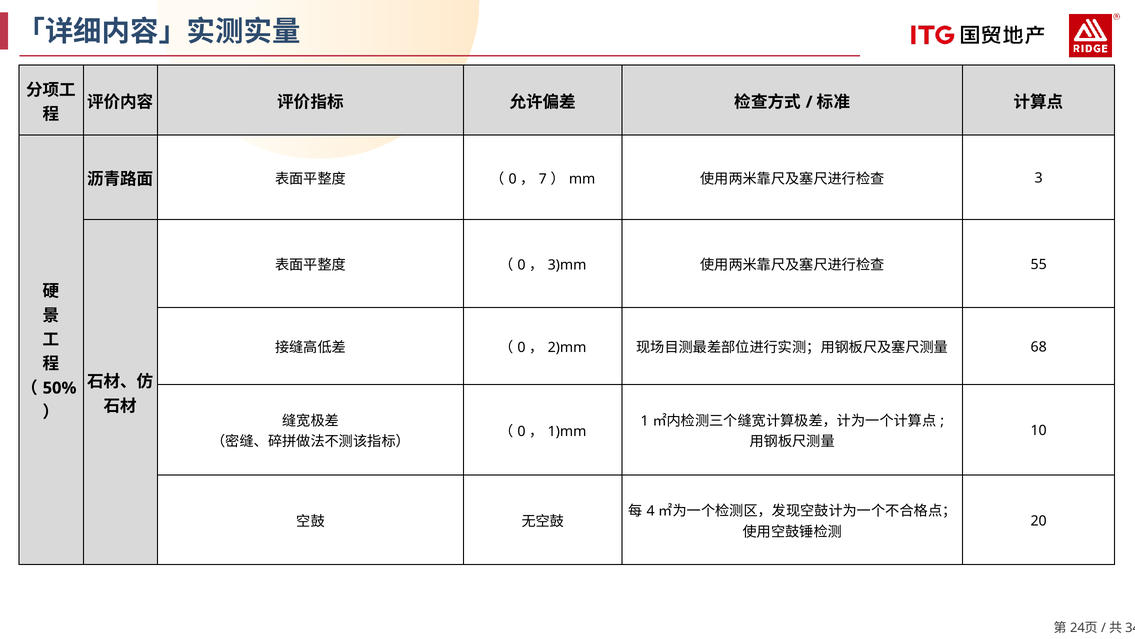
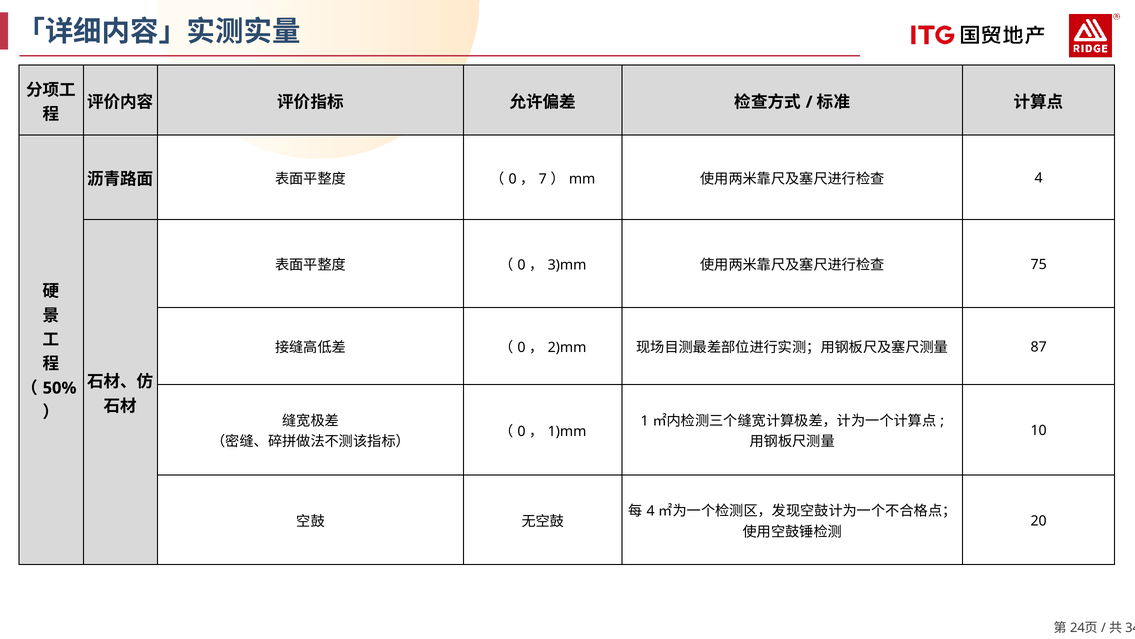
3: 3 -> 4 (1039, 178)
55: 55 -> 75 (1039, 264)
68: 68 -> 87 (1039, 347)
